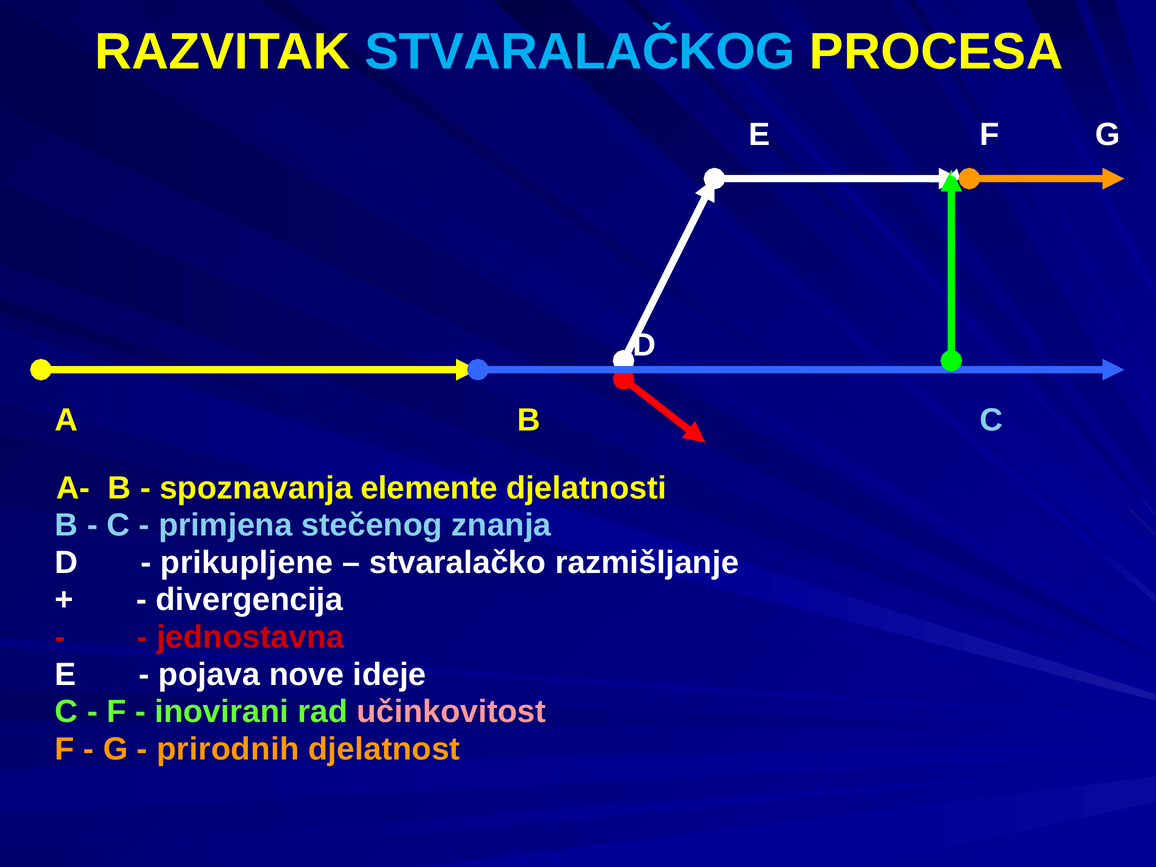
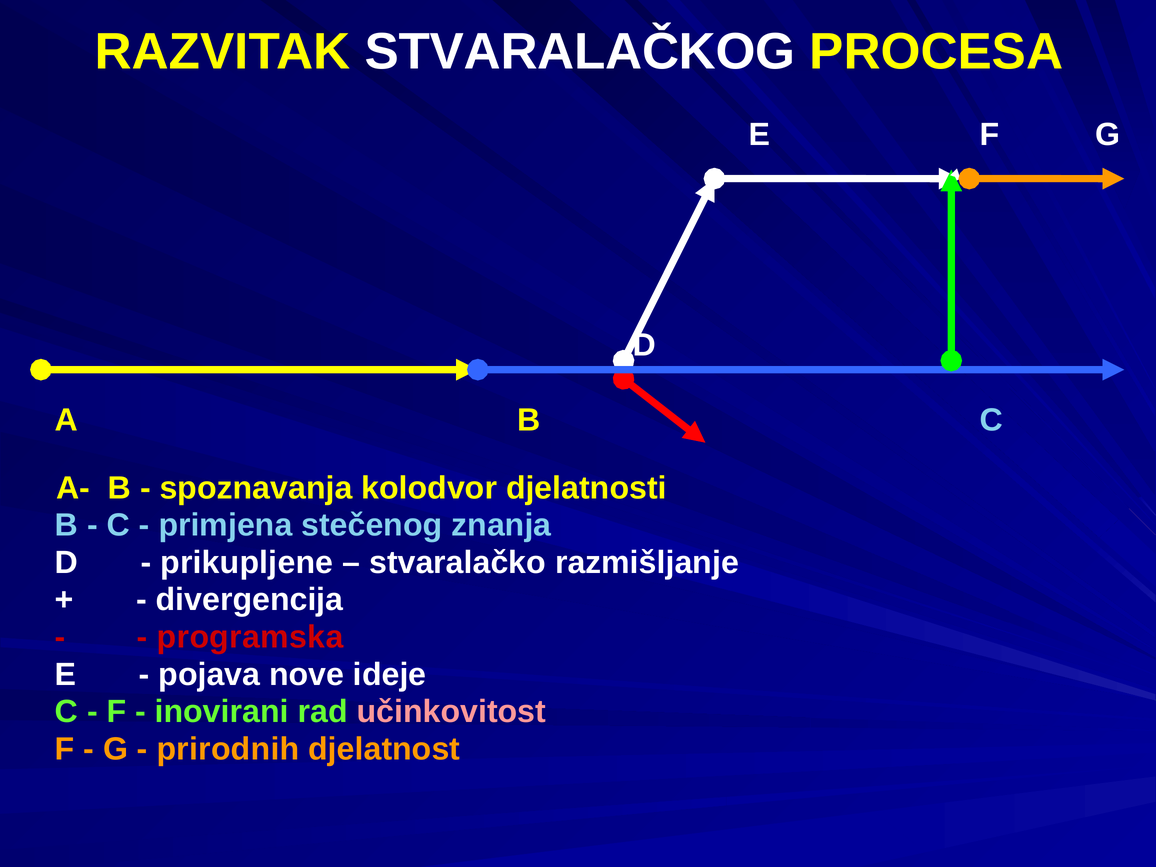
STVARALAČKOG colour: light blue -> white (580, 52)
elemente: elemente -> kolodvor (429, 488)
jednostavna: jednostavna -> programska (250, 637)
